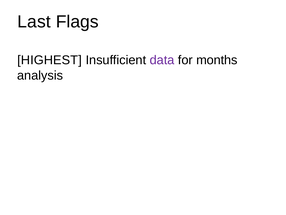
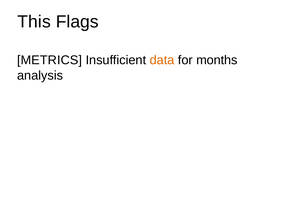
Last: Last -> This (34, 22)
HIGHEST: HIGHEST -> METRICS (50, 60)
data colour: purple -> orange (162, 60)
